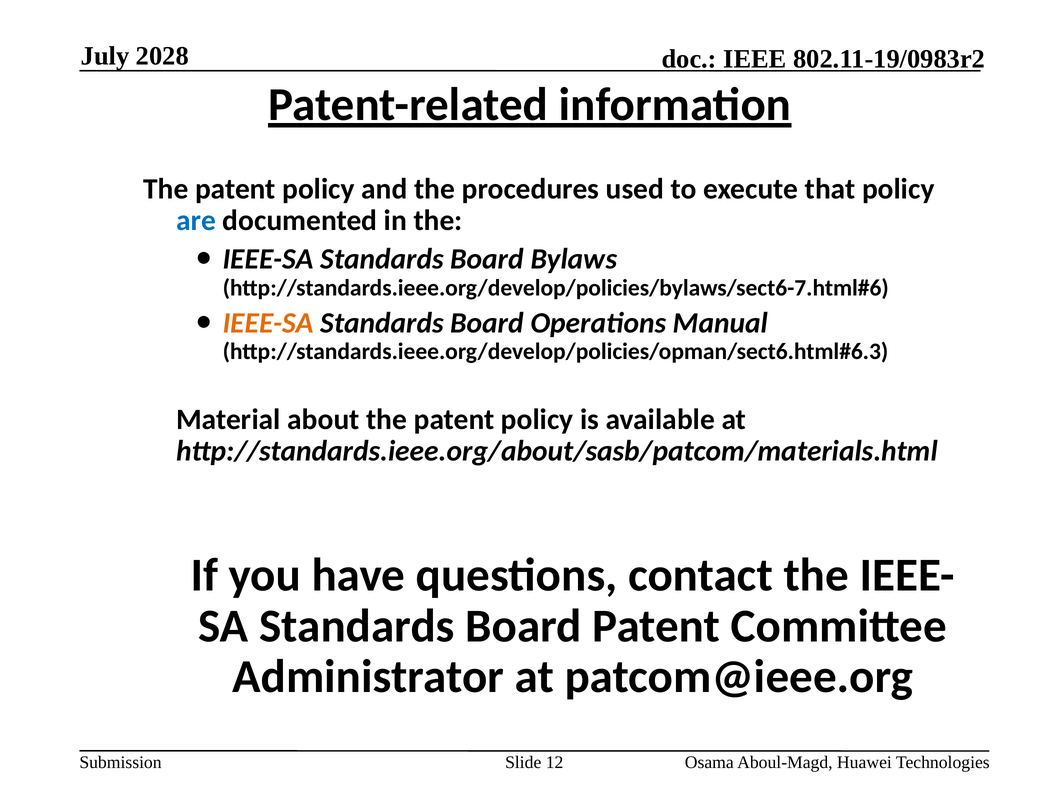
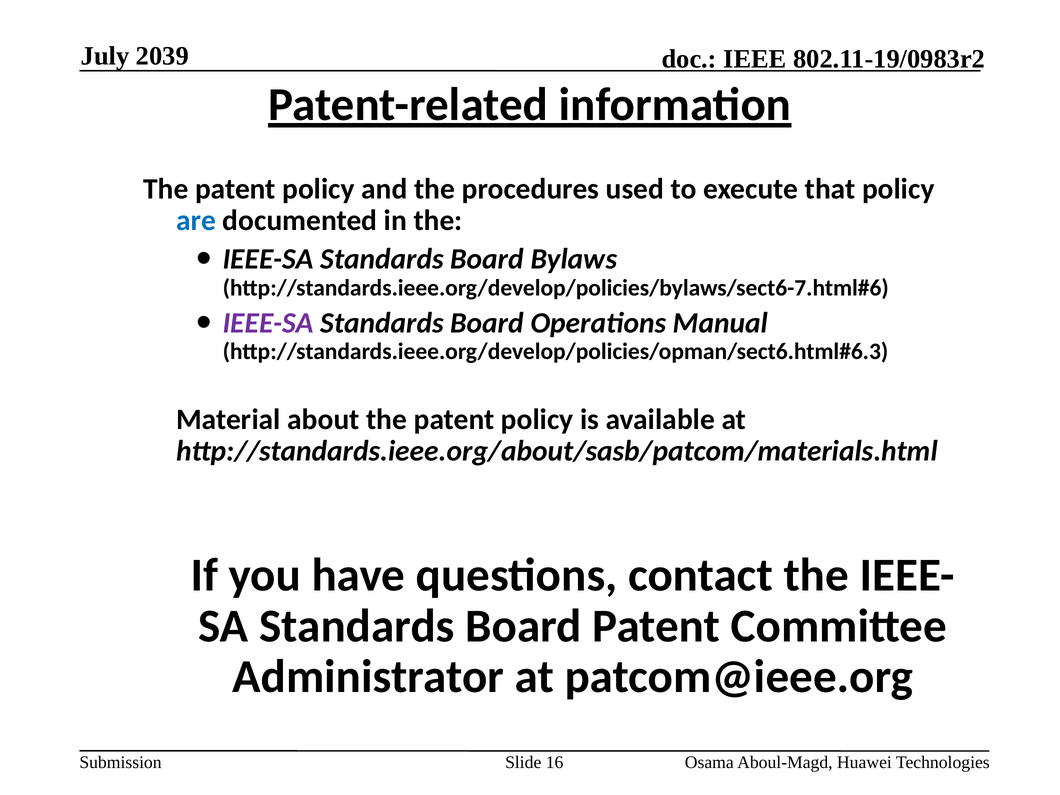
2028: 2028 -> 2039 (162, 56)
IEEE-SA colour: orange -> purple (268, 323)
12: 12 -> 16 (555, 762)
